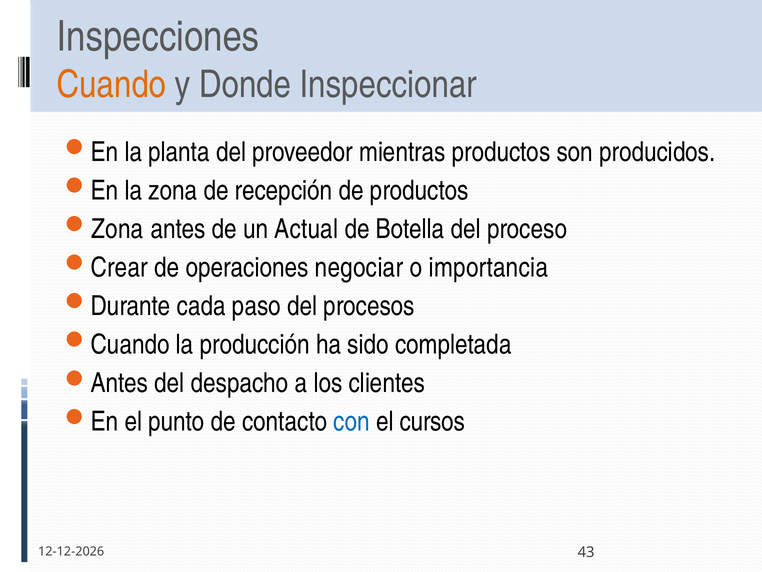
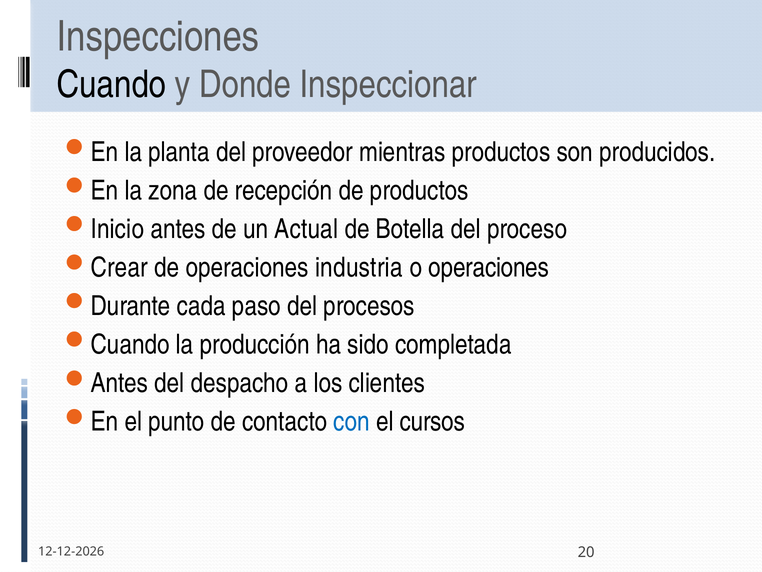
Cuando colour: orange -> black (112, 85)
Zona: Zona -> Inicio (117, 229)
negociar: negociar -> industria (359, 267)
o importancia: importancia -> operaciones (489, 267)
43: 43 -> 20 (586, 552)
